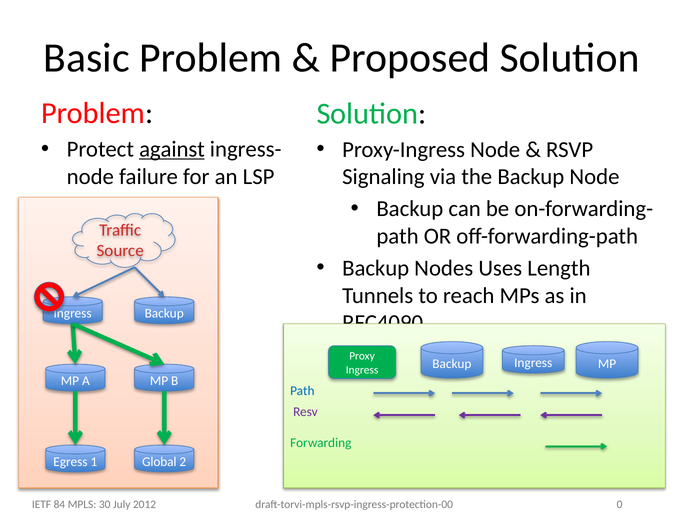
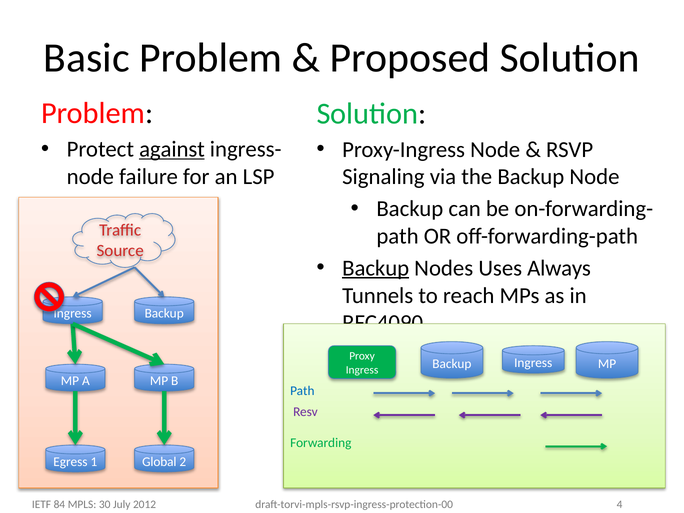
Backup underline: none -> present (376, 268)
Length: Length -> Always (559, 268)
0: 0 -> 4 (620, 504)
